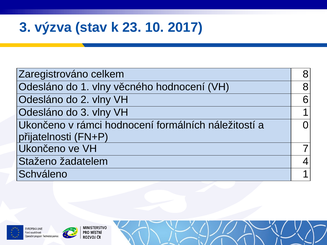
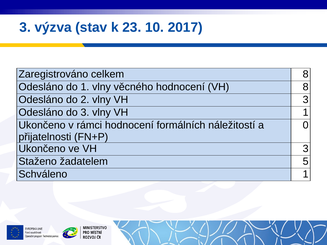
vlny VH 6: 6 -> 3 (306, 100)
ve VH 7: 7 -> 3 (306, 149)
4: 4 -> 5 (306, 162)
